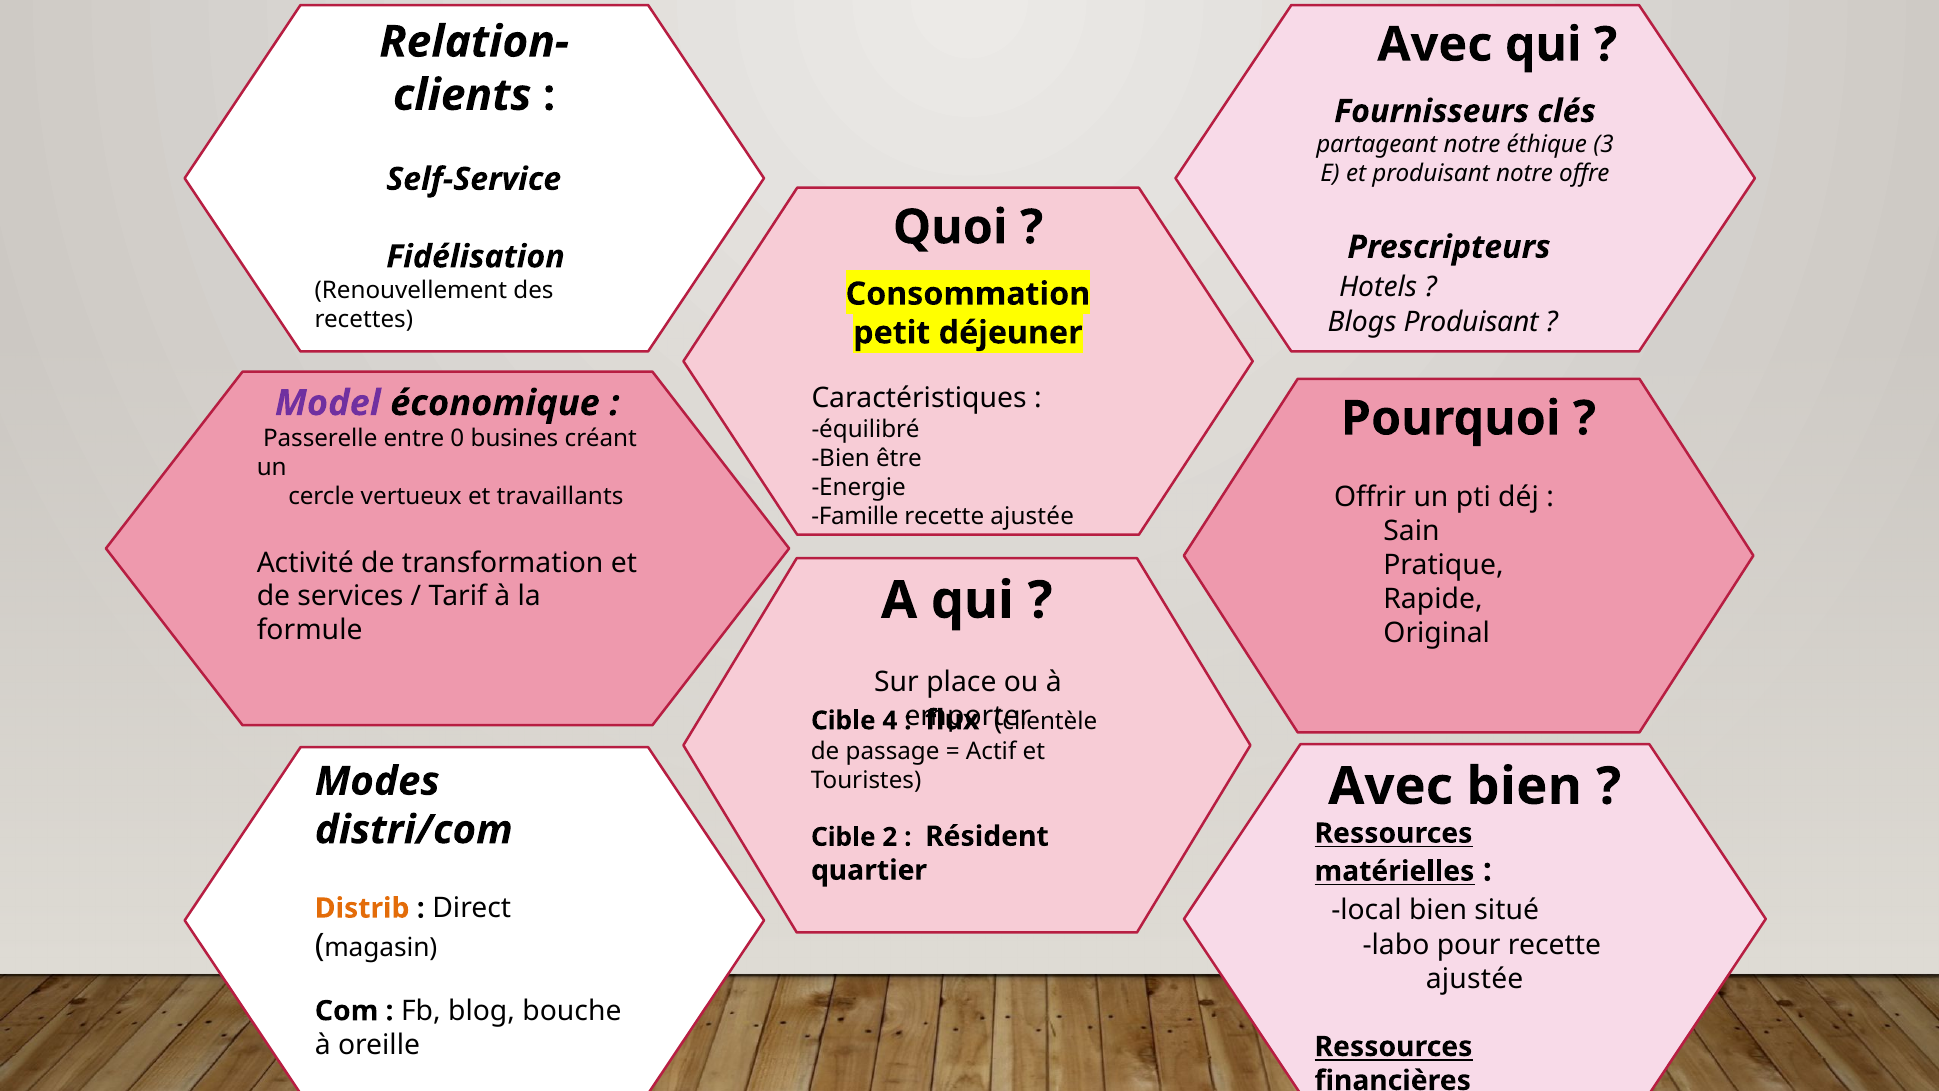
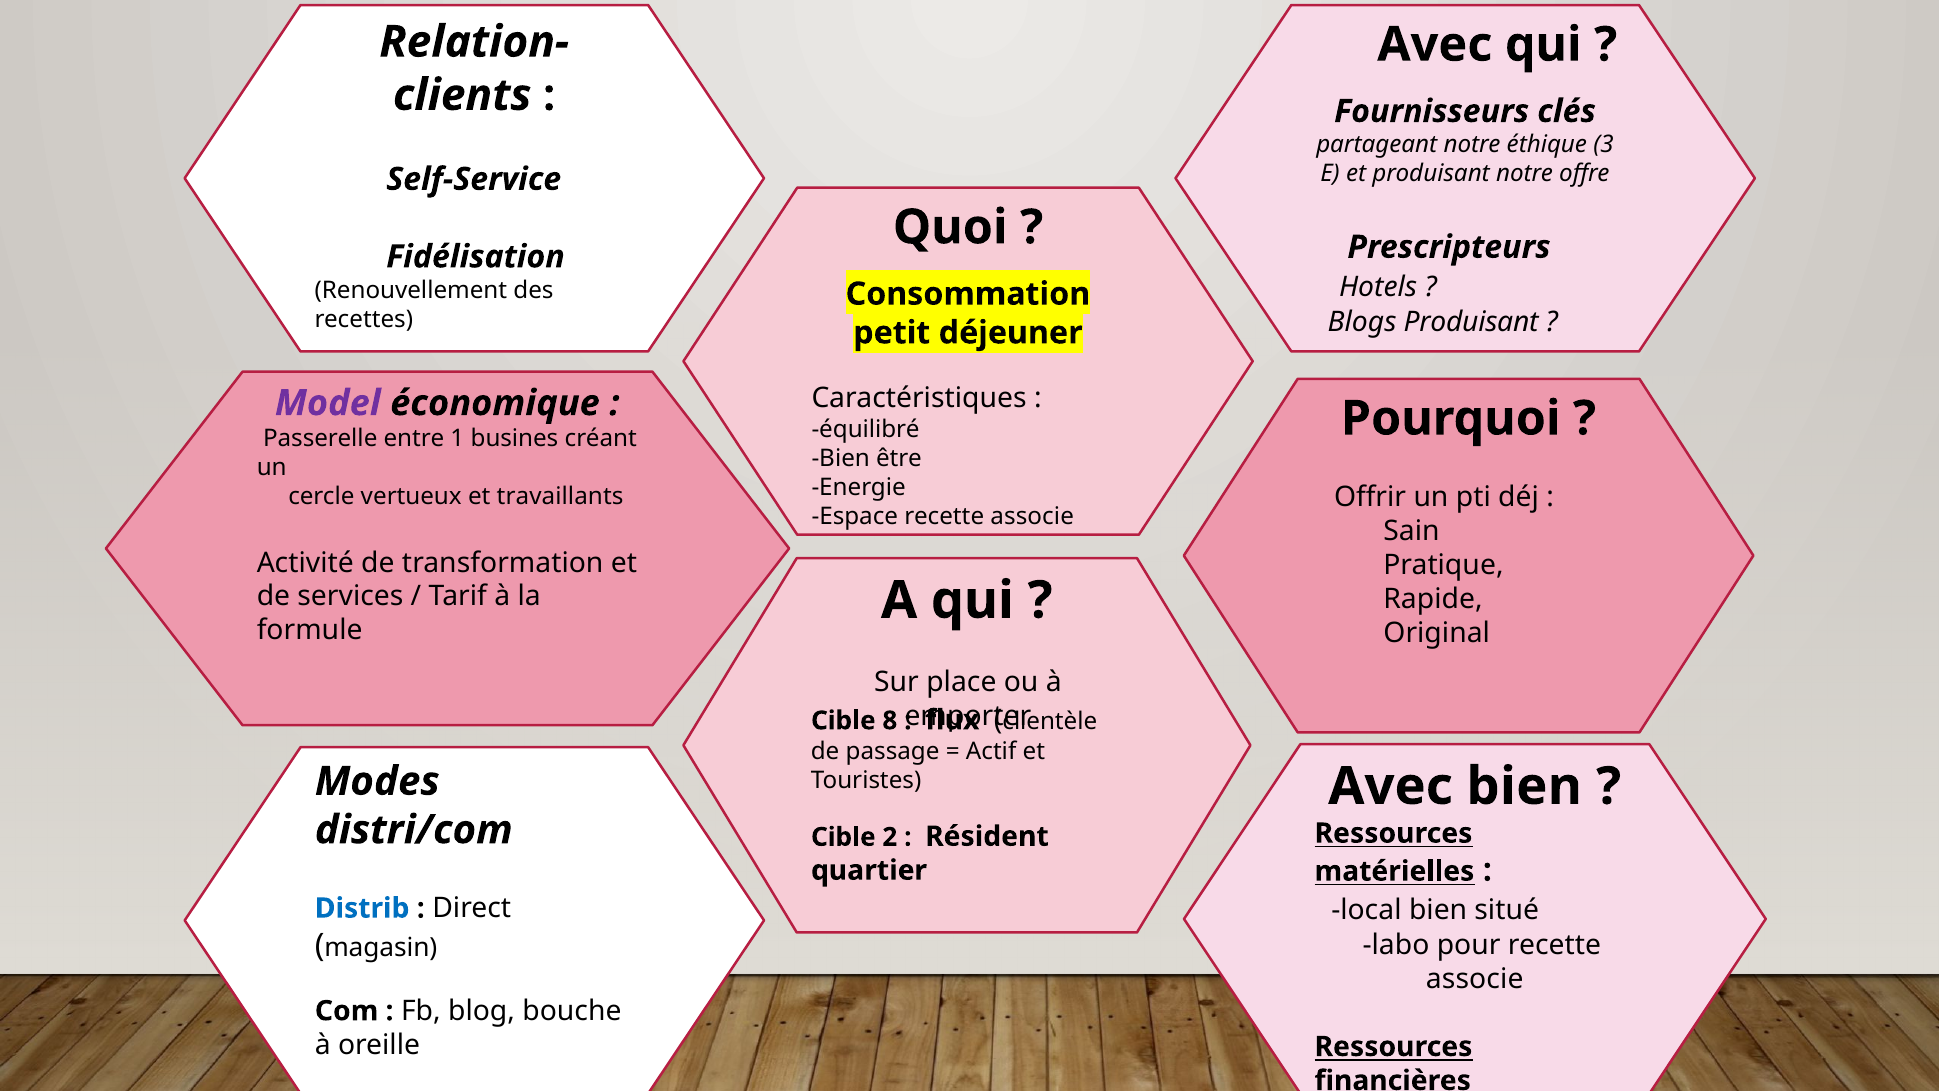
0: 0 -> 1 (457, 439)
Famille: Famille -> Espace (855, 516)
ajustée: ajustée -> associe (1032, 516)
4: 4 -> 8 (890, 720)
Distrib colour: orange -> blue (362, 908)
ajustée: ajustée -> associe (1475, 979)
